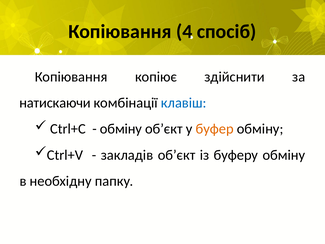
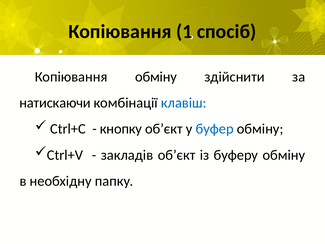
4: 4 -> 1 (184, 31)
Копіювання копіює: копіює -> обміну (156, 77)
обміну: обміну -> кнопку (121, 129)
буфер colour: orange -> blue (215, 129)
